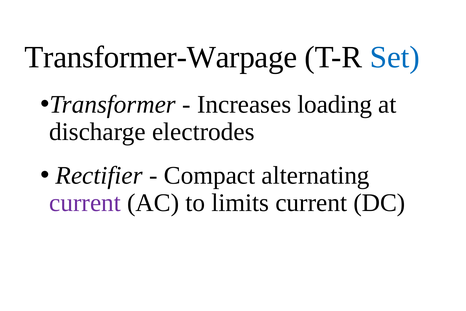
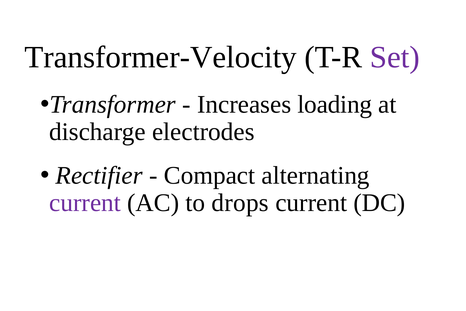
Transformer-Warpage: Transformer-Warpage -> Transformer-Velocity (161, 57)
Set colour: blue -> purple (395, 57)
limits: limits -> drops (240, 203)
